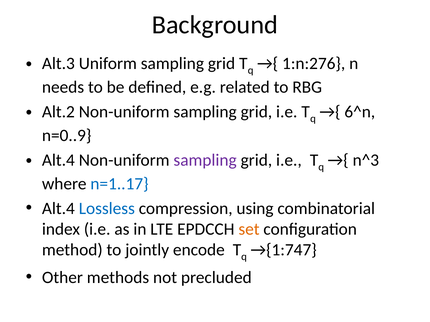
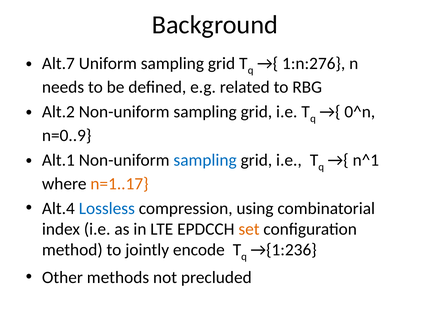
Alt.3: Alt.3 -> Alt.7 (58, 64)
6^n: 6^n -> 0^n (360, 112)
Alt.4: Alt.4 -> Alt.1 (58, 160)
sampling colour: purple -> blue (205, 160)
n^3: n^3 -> n^1 (366, 160)
n=1..17 colour: blue -> orange (119, 184)
→{1:747: →{1:747 -> →{1:236 (284, 250)
